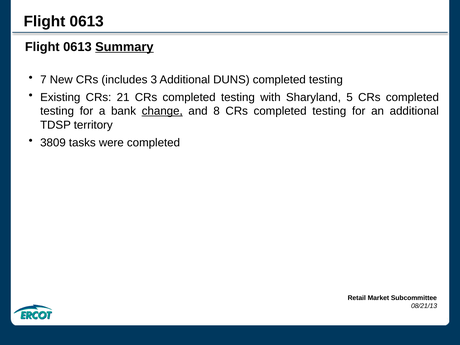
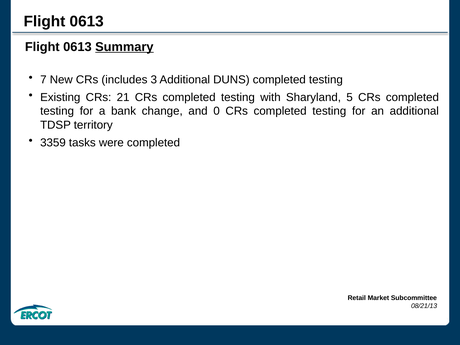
change underline: present -> none (162, 111)
8: 8 -> 0 (217, 111)
3809: 3809 -> 3359 (53, 143)
